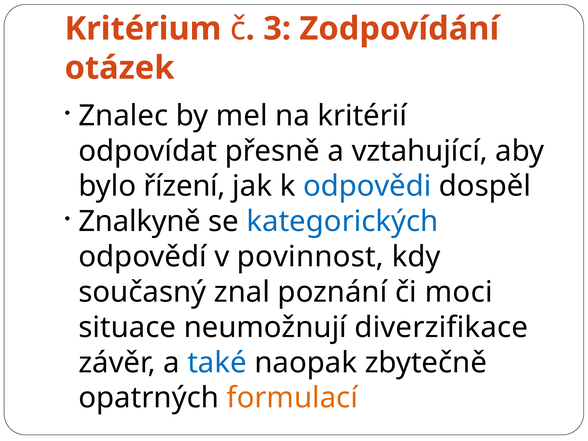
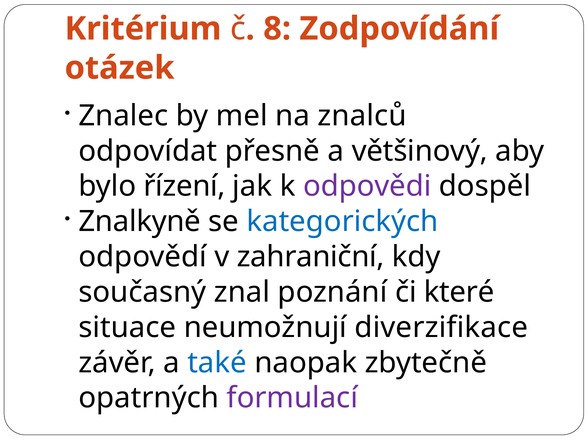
3: 3 -> 8 (277, 29)
kritérií: kritérií -> znalců (362, 116)
vztahující: vztahující -> většinový (420, 151)
odpovědi colour: blue -> purple (367, 186)
povinnost: povinnost -> zahraniční (311, 257)
moci: moci -> které (459, 292)
formulací colour: orange -> purple (292, 398)
